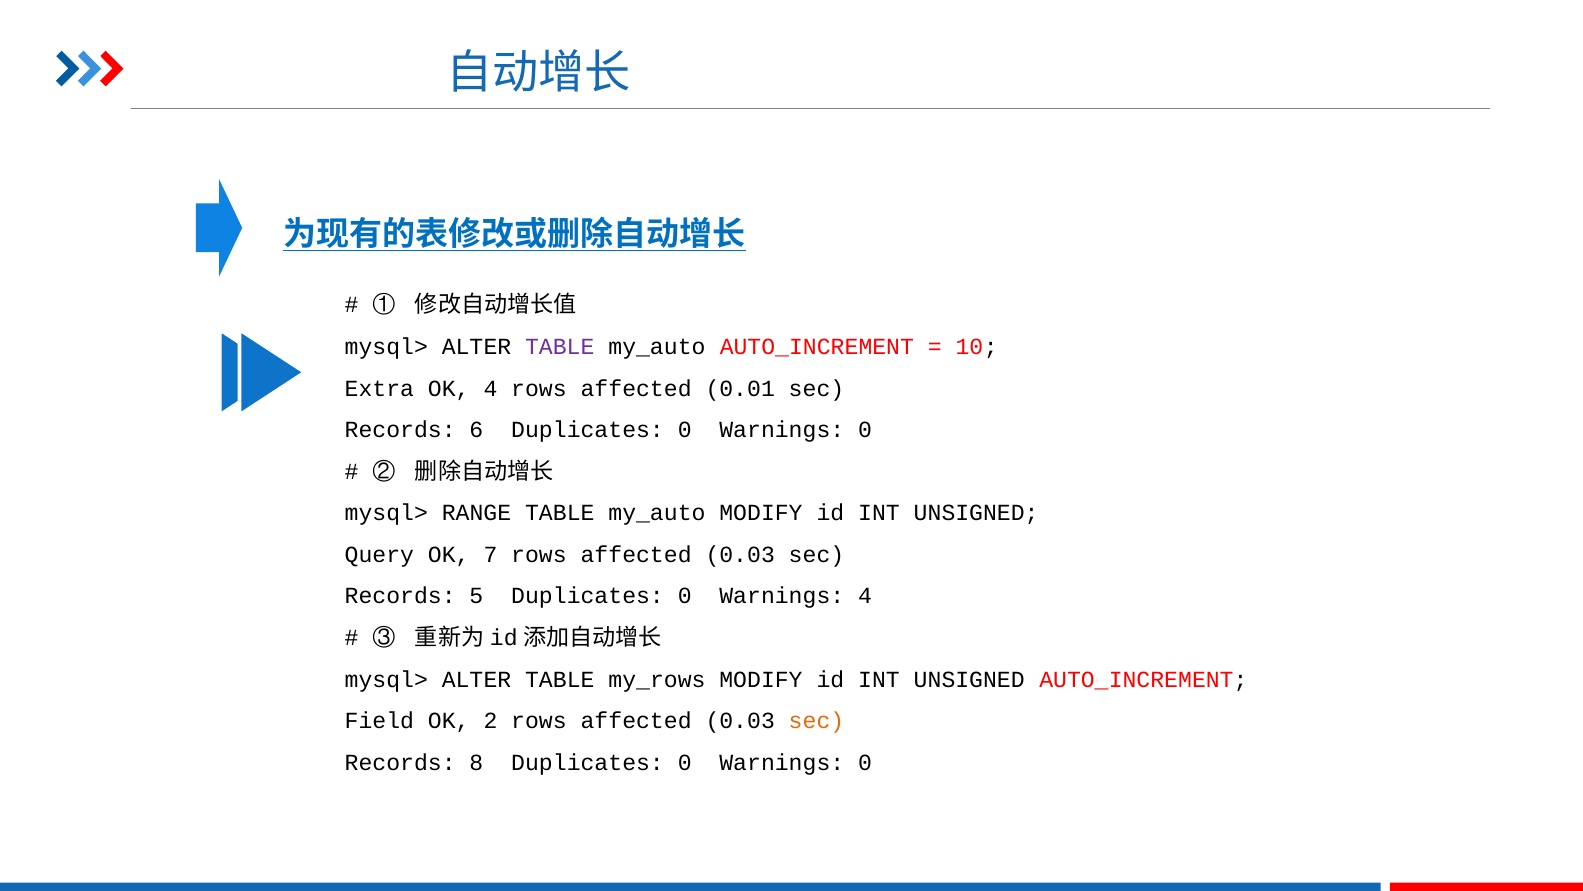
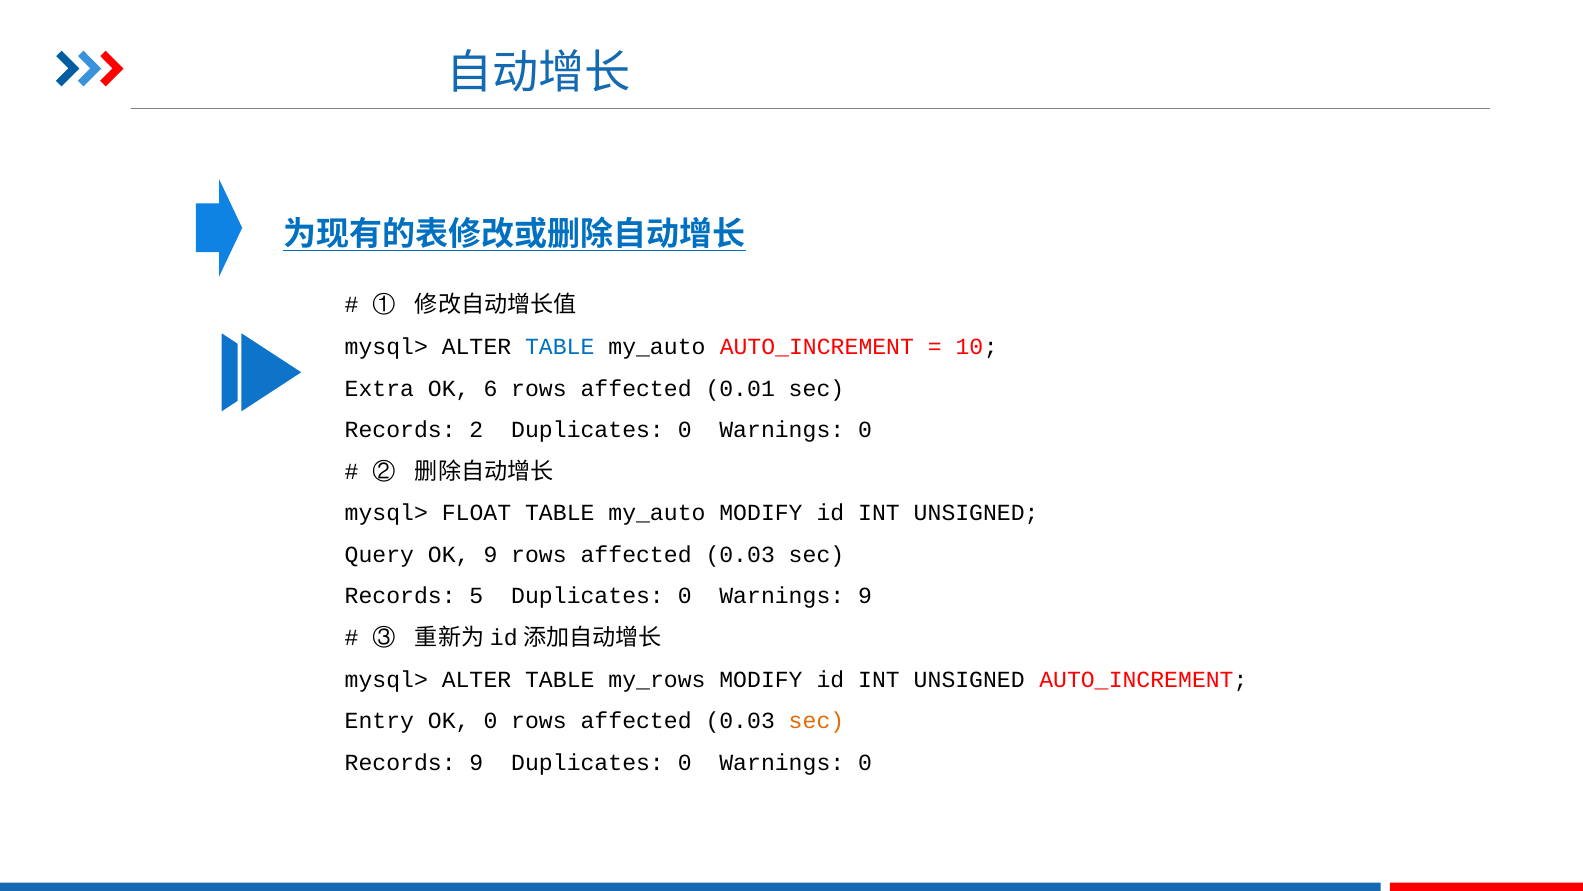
TABLE colour: purple -> blue (560, 347)
OK 4: 4 -> 6 (490, 388)
6: 6 -> 2 (476, 430)
RANGE: RANGE -> FLOAT (477, 513)
OK 7: 7 -> 9 (490, 555)
Warnings 4: 4 -> 9 (865, 596)
Field: Field -> Entry (379, 721)
OK 2: 2 -> 0 (490, 721)
Records 8: 8 -> 9 (476, 762)
